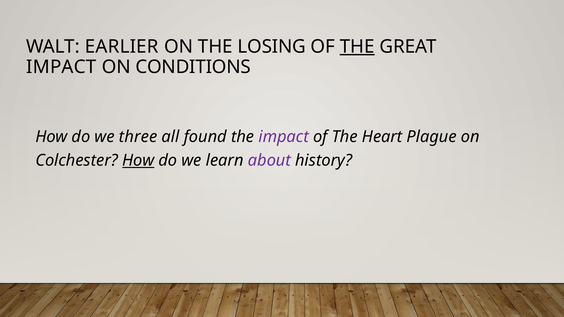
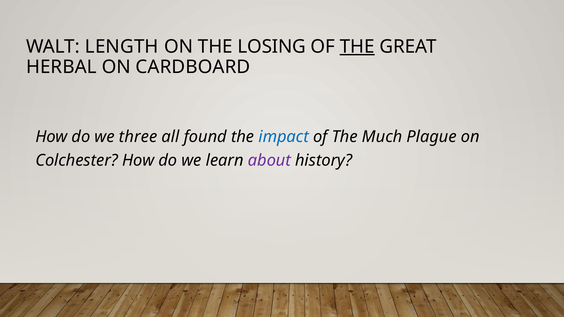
EARLIER: EARLIER -> LENGTH (122, 47)
IMPACT: IMPACT -> HERBAL (61, 67)
CONDITIONS: CONDITIONS -> CARDBOARD (193, 67)
impact colour: purple -> blue (284, 137)
Heart: Heart -> Much (382, 137)
How underline: present -> none (138, 161)
